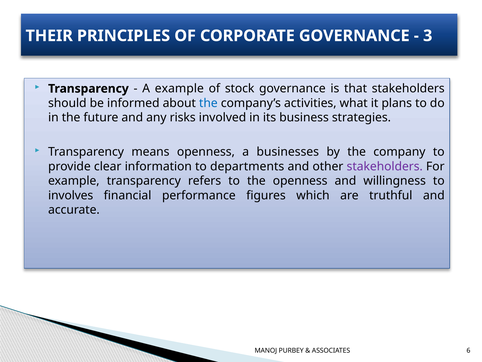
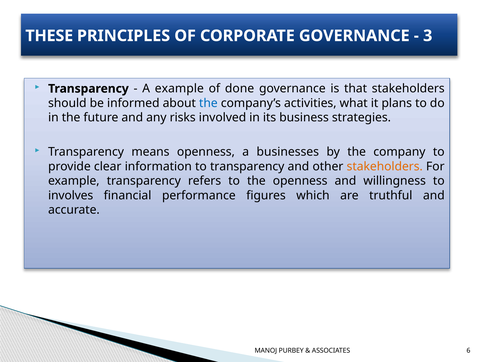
THEIR: THEIR -> THESE (49, 36)
stock: stock -> done (240, 89)
to departments: departments -> transparency (247, 166)
stakeholders colour: purple -> orange (385, 166)
